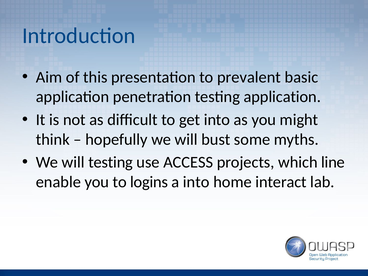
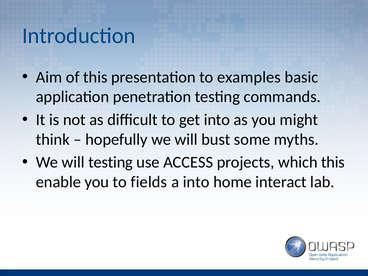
prevalent: prevalent -> examples (249, 77)
testing application: application -> commands (282, 97)
which line: line -> this (333, 162)
logins: logins -> fields (149, 182)
